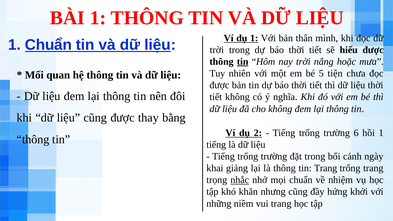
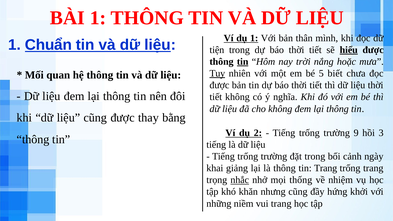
trời: trời -> tiện (217, 50)
hiểu underline: none -> present (349, 50)
Tuy underline: none -> present (217, 73)
tiện: tiện -> biết (335, 73)
6: 6 -> 9 (356, 133)
hồi 1: 1 -> 3 (381, 133)
mọi chuẩn: chuẩn -> thống (301, 180)
